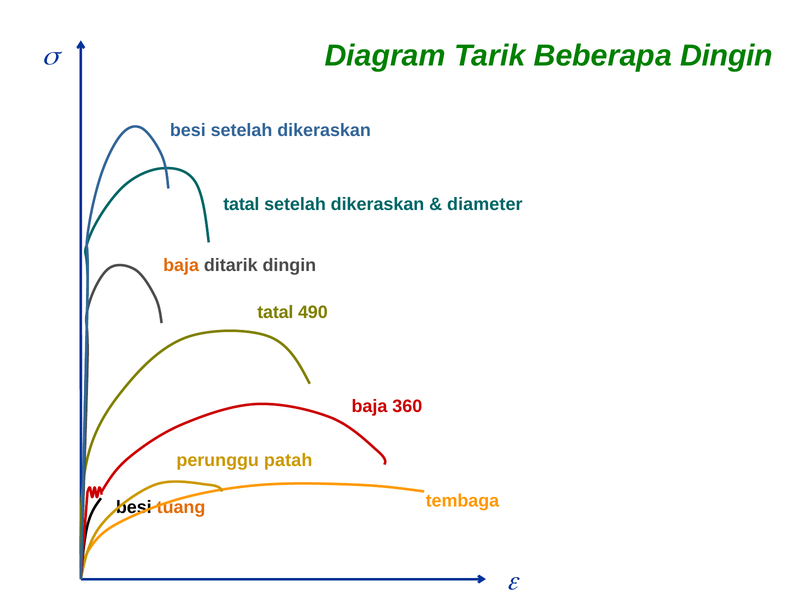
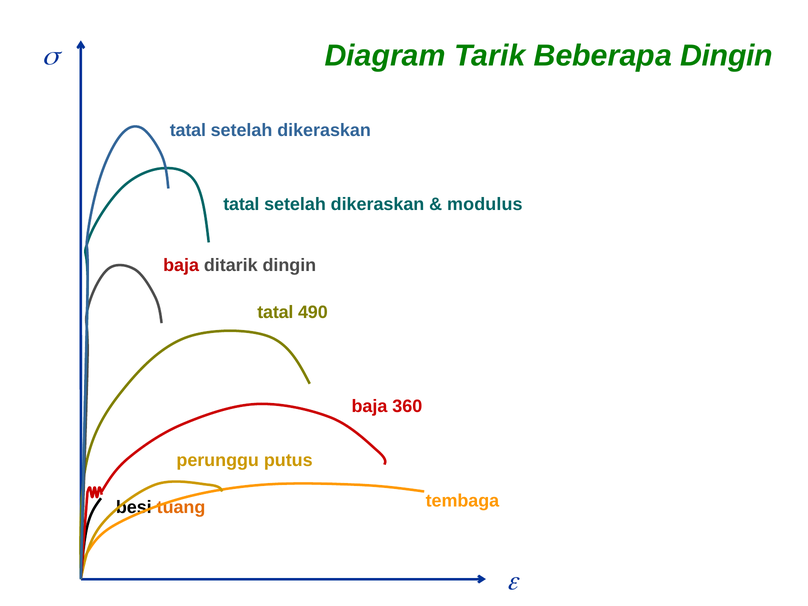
besi: besi -> tatal (188, 130)
diameter: diameter -> modulus (485, 205)
baja colour: orange -> red (181, 265)
patah: patah -> putus (288, 460)
